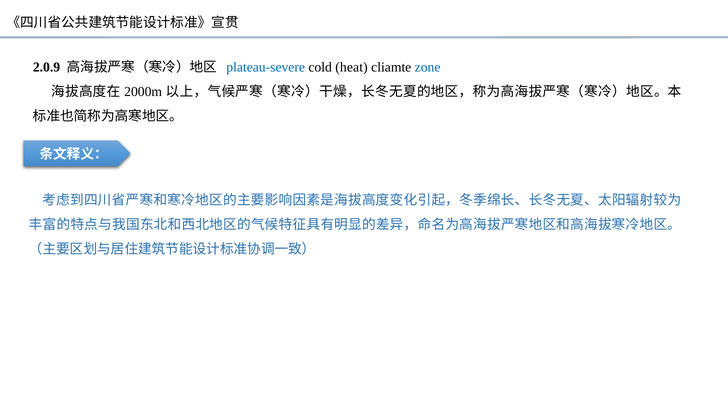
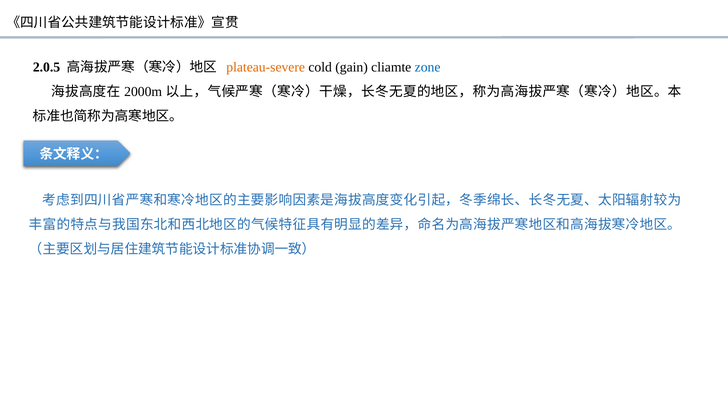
2.0.9: 2.0.9 -> 2.0.5 (47, 67)
plateau-severe colour: blue -> orange (266, 67)
heat: heat -> gain (352, 67)
